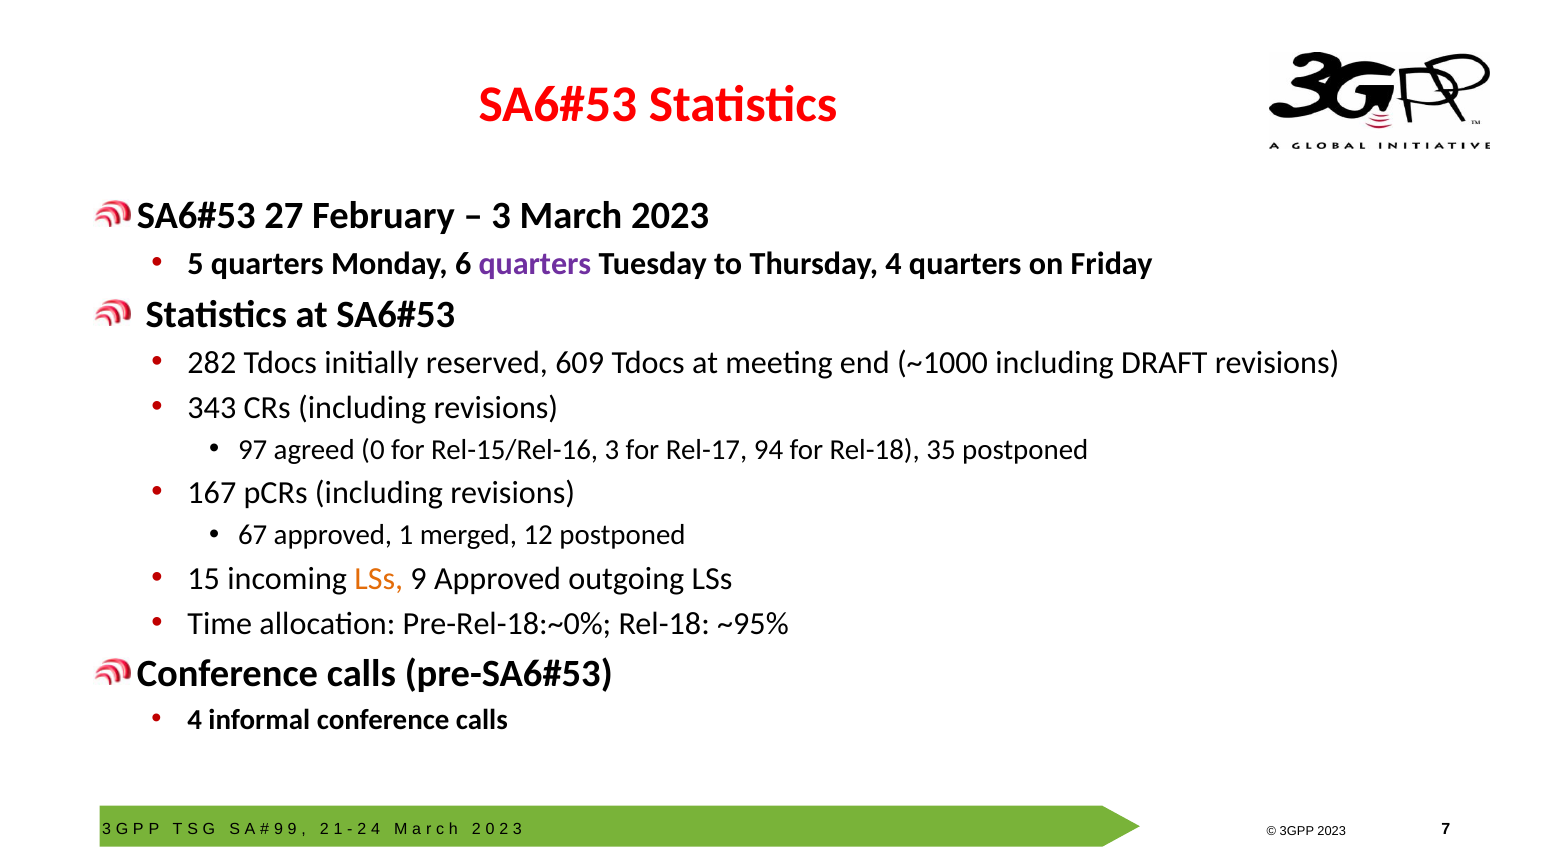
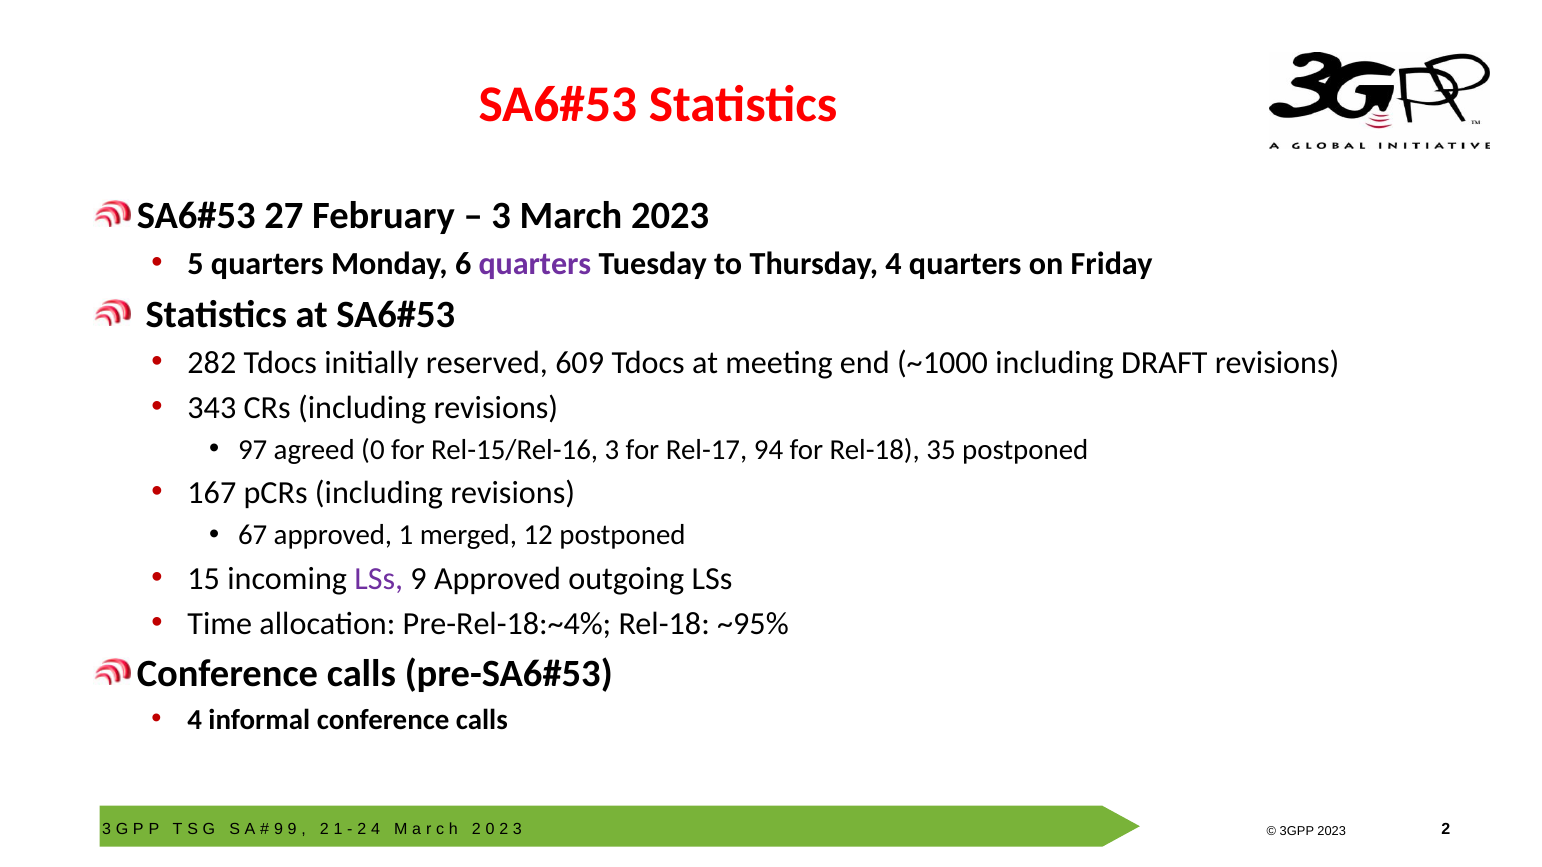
LSs colour: orange -> purple (379, 579)
Pre-Rel-18:~0%: Pre-Rel-18:~0% -> Pre-Rel-18:~4% (507, 624)
3 7: 7 -> 2 (1446, 829)
